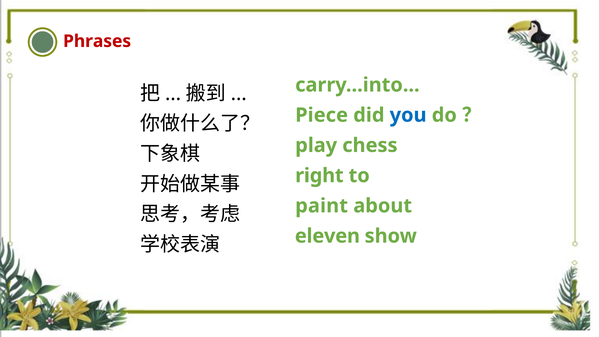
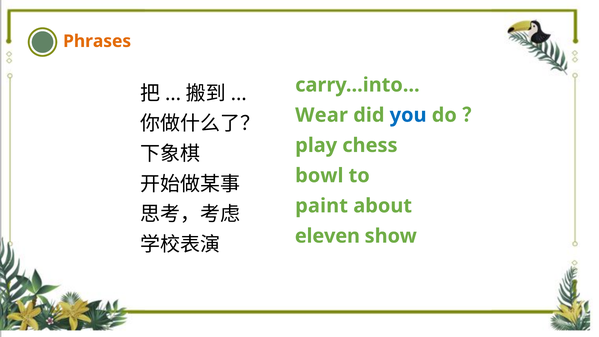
Phrases colour: red -> orange (97, 41)
Piece: Piece -> Wear (322, 115)
right: right -> bowl (319, 176)
